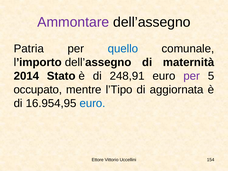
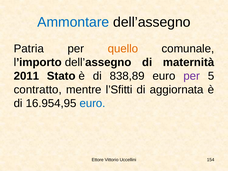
Ammontare colour: purple -> blue (73, 22)
quello colour: blue -> orange (123, 49)
2014: 2014 -> 2011 (26, 76)
248,91: 248,91 -> 838,89 (127, 76)
occupato: occupato -> contratto (38, 90)
l’Tipo: l’Tipo -> l’Sfitti (119, 90)
